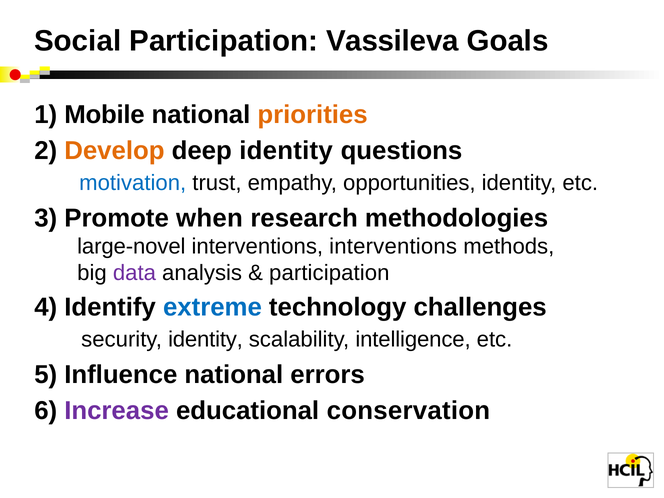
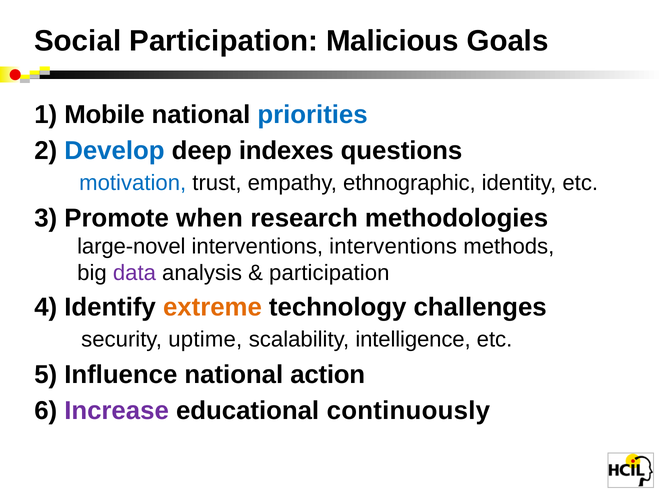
Vassileva: Vassileva -> Malicious (392, 41)
priorities colour: orange -> blue (313, 115)
Develop colour: orange -> blue (114, 151)
deep identity: identity -> indexes (286, 151)
opportunities: opportunities -> ethnographic (409, 183)
extreme colour: blue -> orange (212, 307)
security identity: identity -> uptime (205, 340)
errors: errors -> action (328, 375)
conservation: conservation -> continuously (408, 411)
